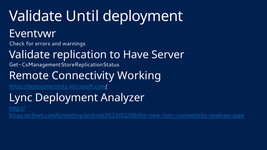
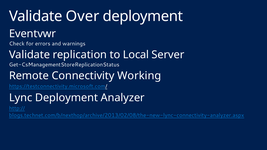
Until: Until -> Over (82, 16)
Have: Have -> Local (136, 55)
